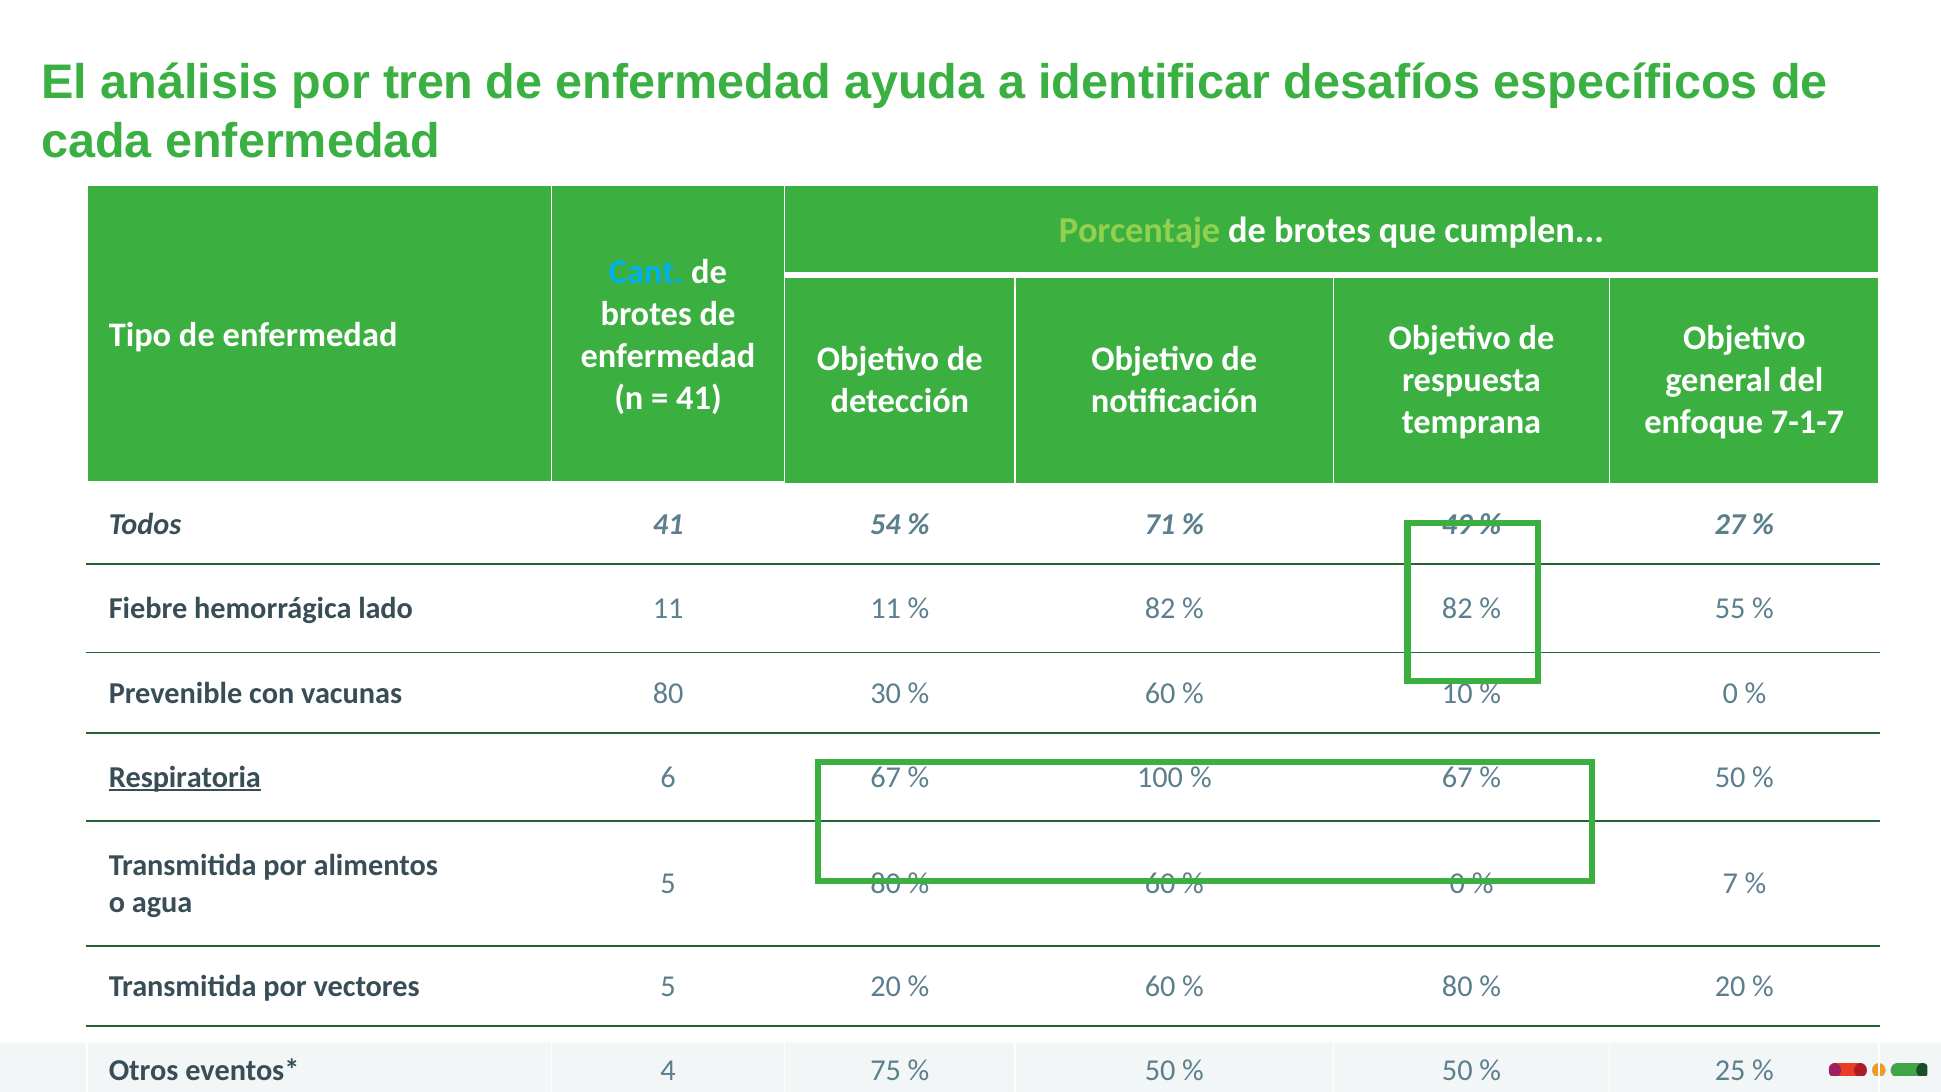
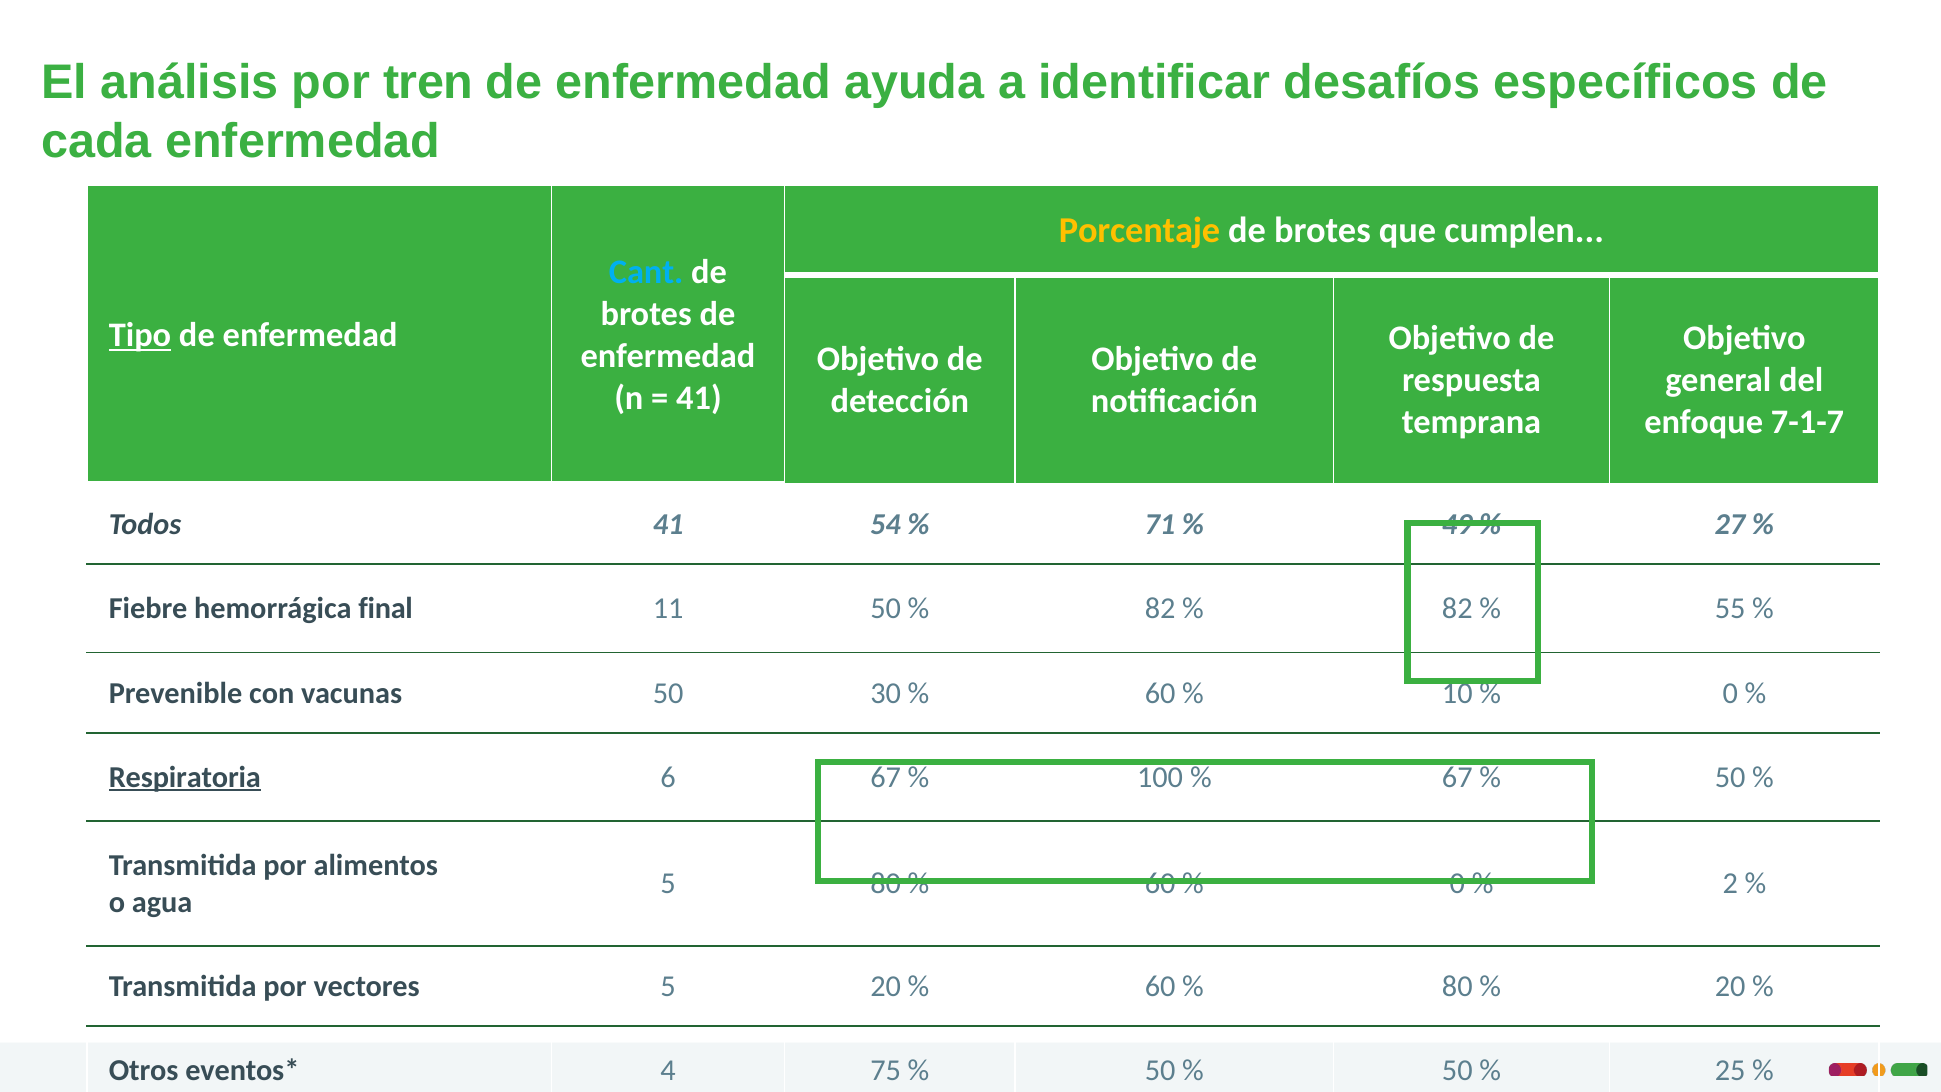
Porcentaje colour: light green -> yellow (1140, 230)
Tipo underline: none -> present (140, 335)
lado: lado -> final (386, 609)
11 11: 11 -> 50 (886, 609)
vacunas 80: 80 -> 50 (668, 693)
7: 7 -> 2 (1730, 884)
